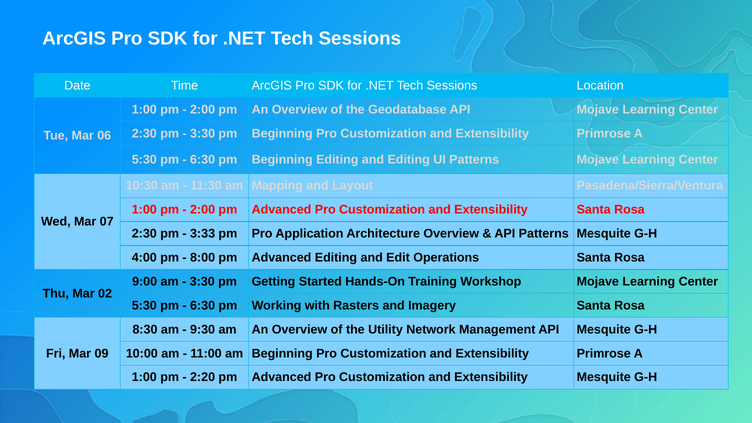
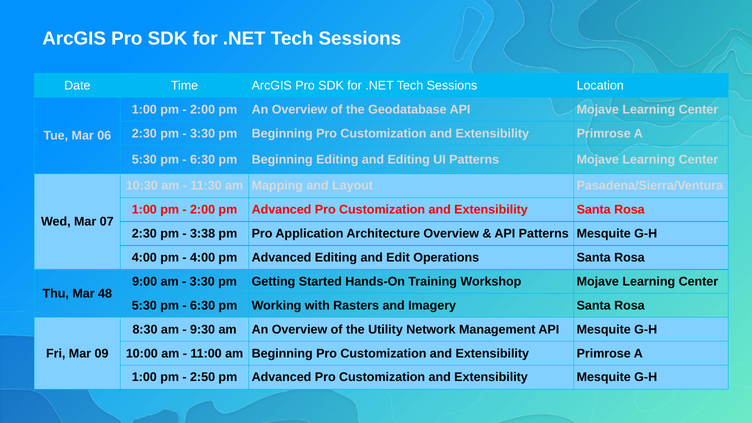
3:33: 3:33 -> 3:38 (203, 234)
8:00: 8:00 -> 4:00 (203, 258)
02: 02 -> 48 (105, 294)
2:20: 2:20 -> 2:50 (203, 377)
